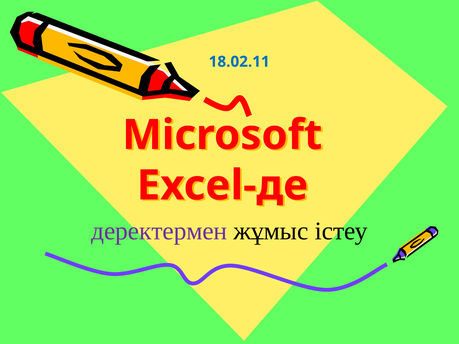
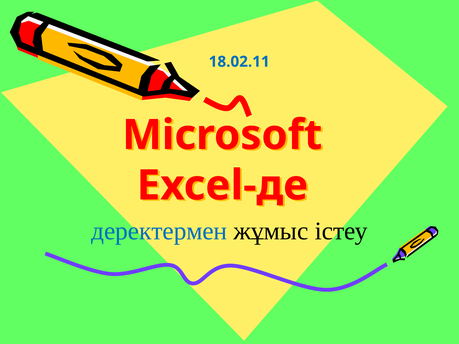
деректермен colour: purple -> blue (159, 231)
